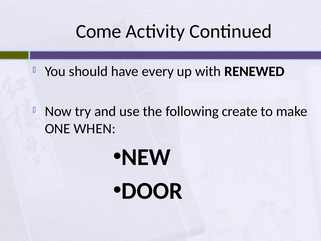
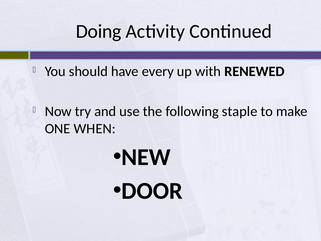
Come: Come -> Doing (99, 31)
create: create -> staple (240, 111)
